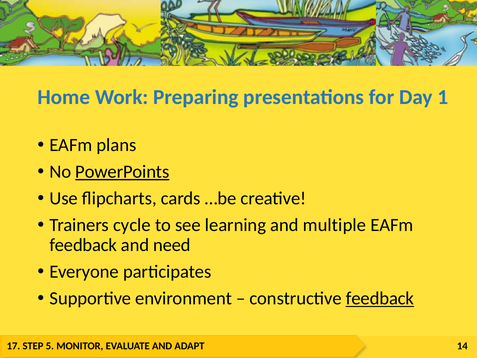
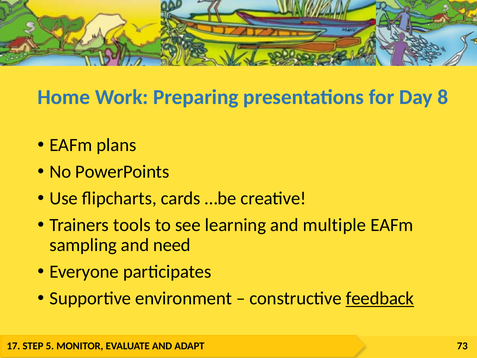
1: 1 -> 8 (443, 97)
PowerPoints underline: present -> none (122, 172)
cycle: cycle -> tools (132, 225)
feedback: feedback -> sampling (83, 245)
14: 14 -> 73 (462, 346)
